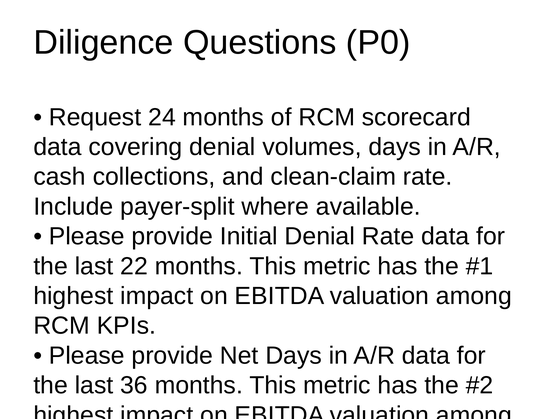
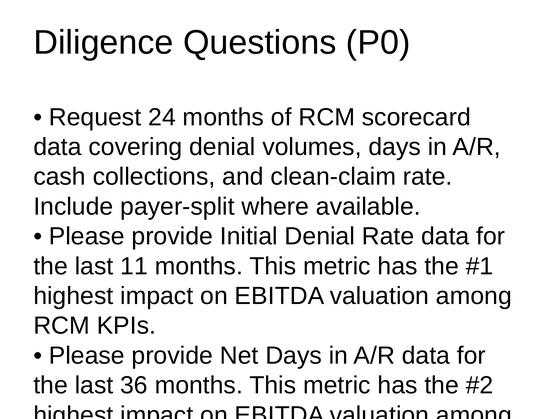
22: 22 -> 11 (134, 266)
